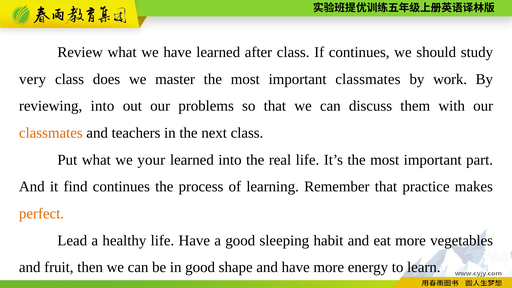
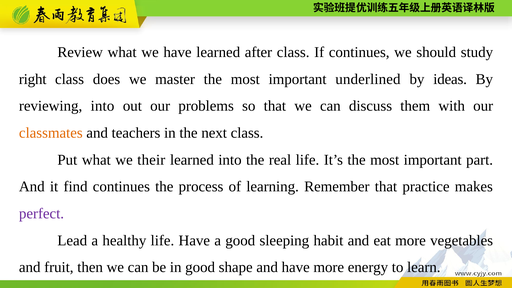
very: very -> right (33, 79)
important classmates: classmates -> underlined (368, 79)
work: work -> ideas (450, 79)
your: your -> their (151, 160)
perfect colour: orange -> purple (42, 214)
